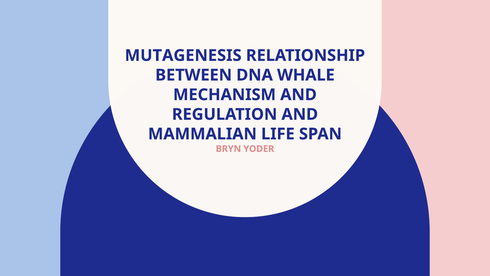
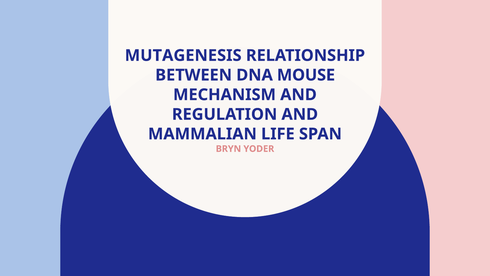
WHALE: WHALE -> MOUSE (306, 75)
